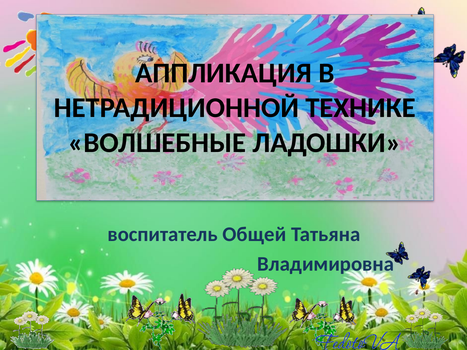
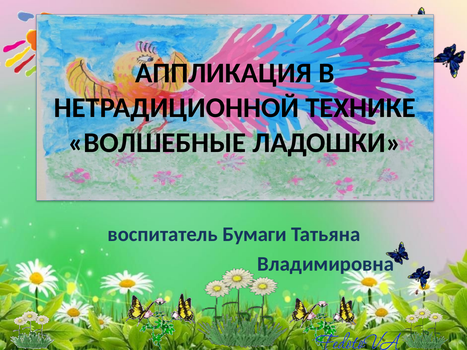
Общей: Общей -> Бумаги (254, 235)
